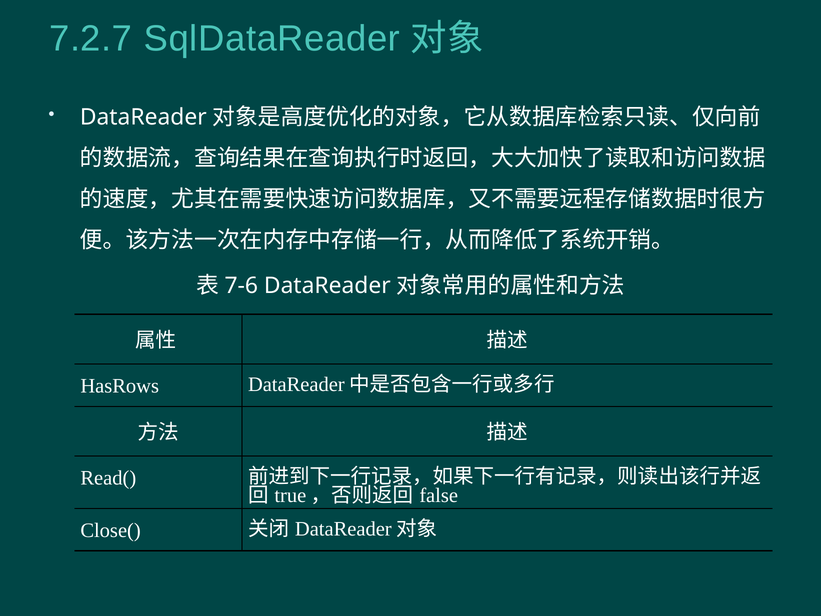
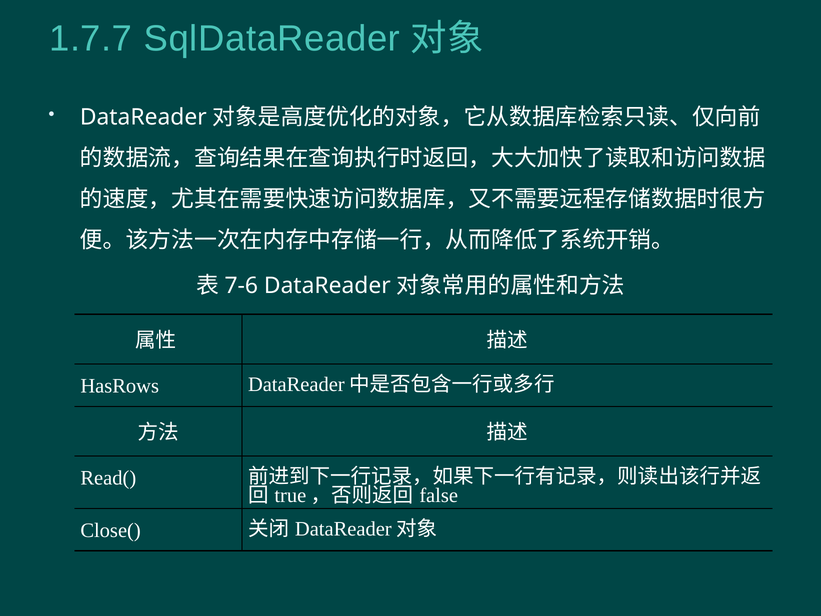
7.2.7: 7.2.7 -> 1.7.7 (91, 38)
